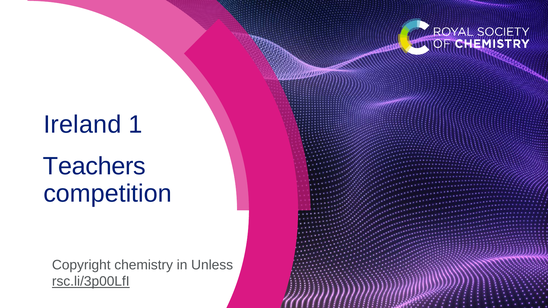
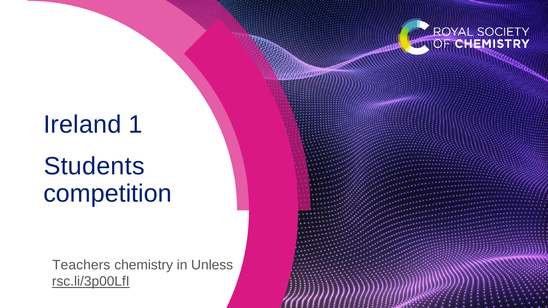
Teachers: Teachers -> Students (94, 166)
Copyright: Copyright -> Teachers (81, 265)
